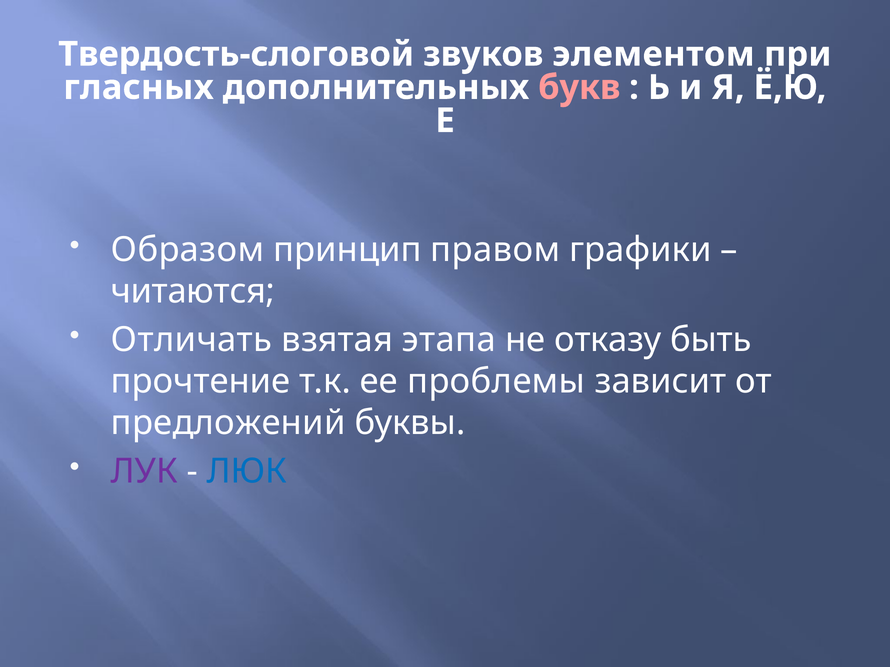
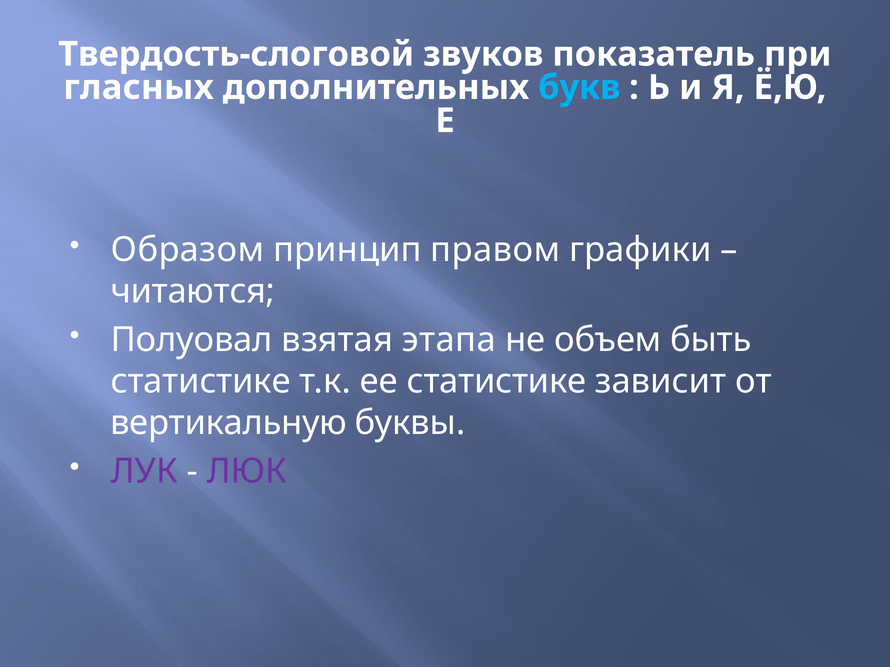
элементом: элементом -> показатель (654, 54)
букв colour: pink -> light blue (579, 88)
Отличать: Отличать -> Полуовал (192, 340)
отказу: отказу -> объем (608, 340)
прочтение: прочтение -> статистике (201, 382)
ее проблемы: проблемы -> статистике (496, 382)
предложений: предложений -> вертикальную (229, 423)
ЛЮК colour: blue -> purple (247, 472)
